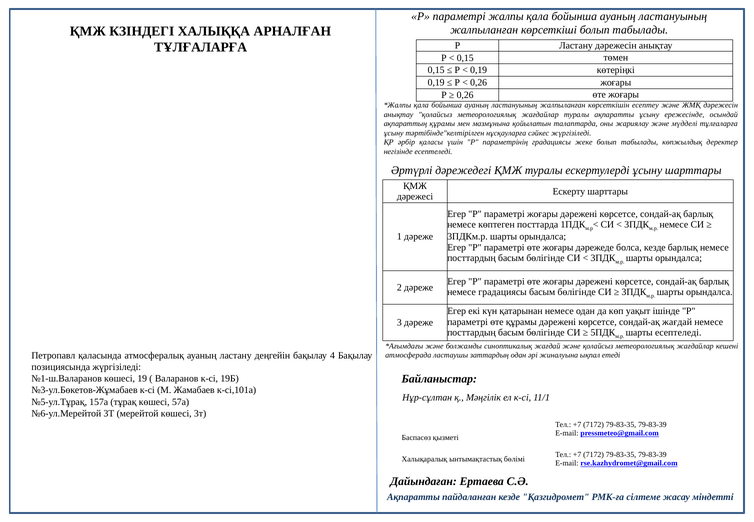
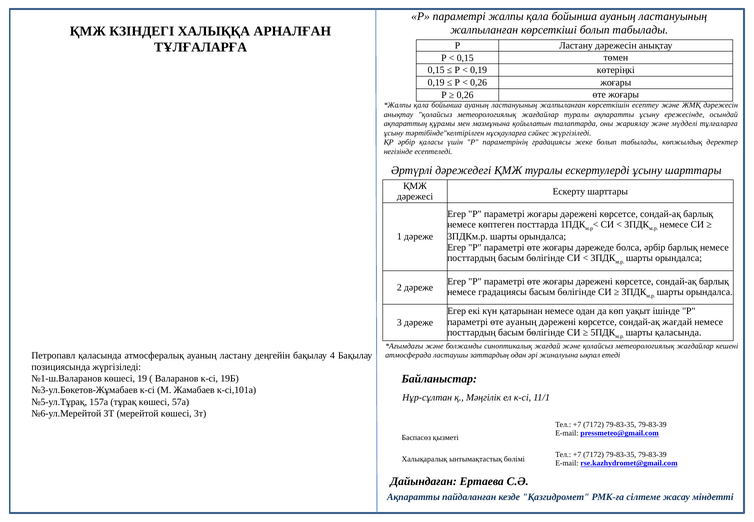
болса кезде: кезде -> әрбір (655, 247)
өте құрамы: құрамы -> ауаның (521, 322)
шарты есептеледі: есептеледі -> қаласында (678, 333)
